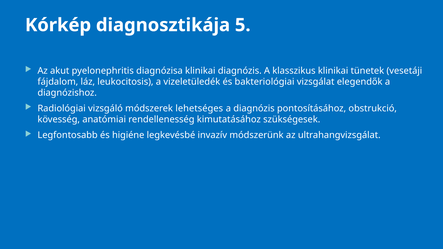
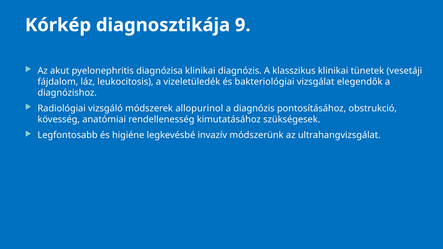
5: 5 -> 9 (243, 25)
lehetséges: lehetséges -> allopurinol (199, 109)
